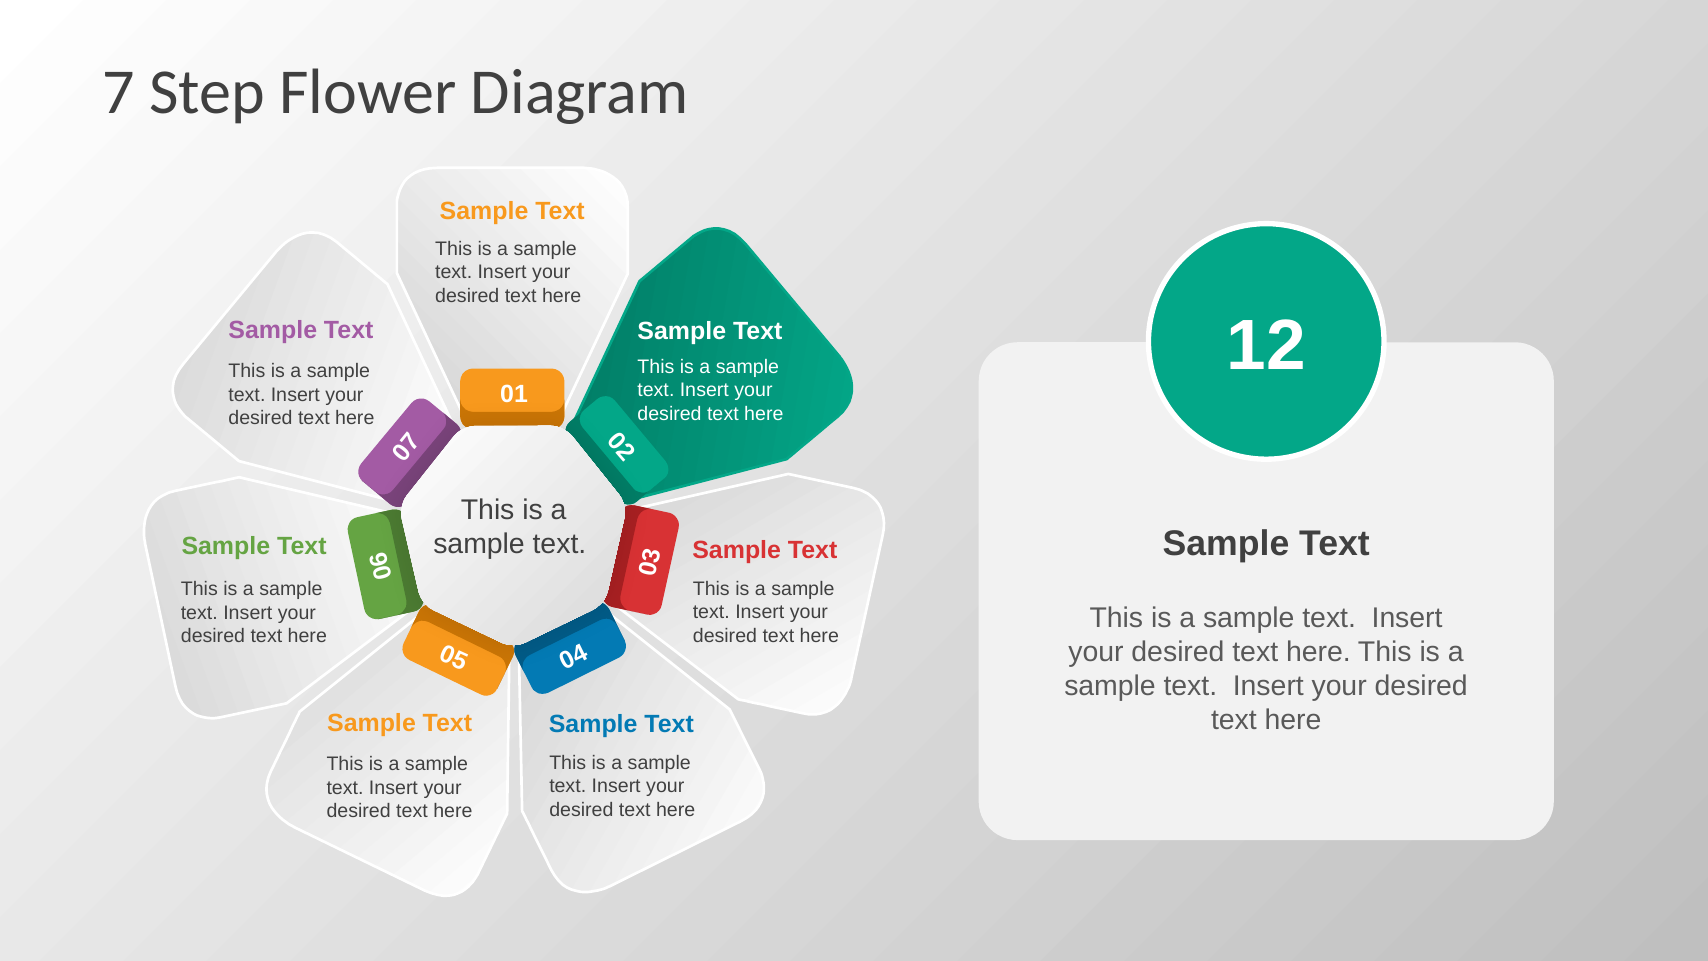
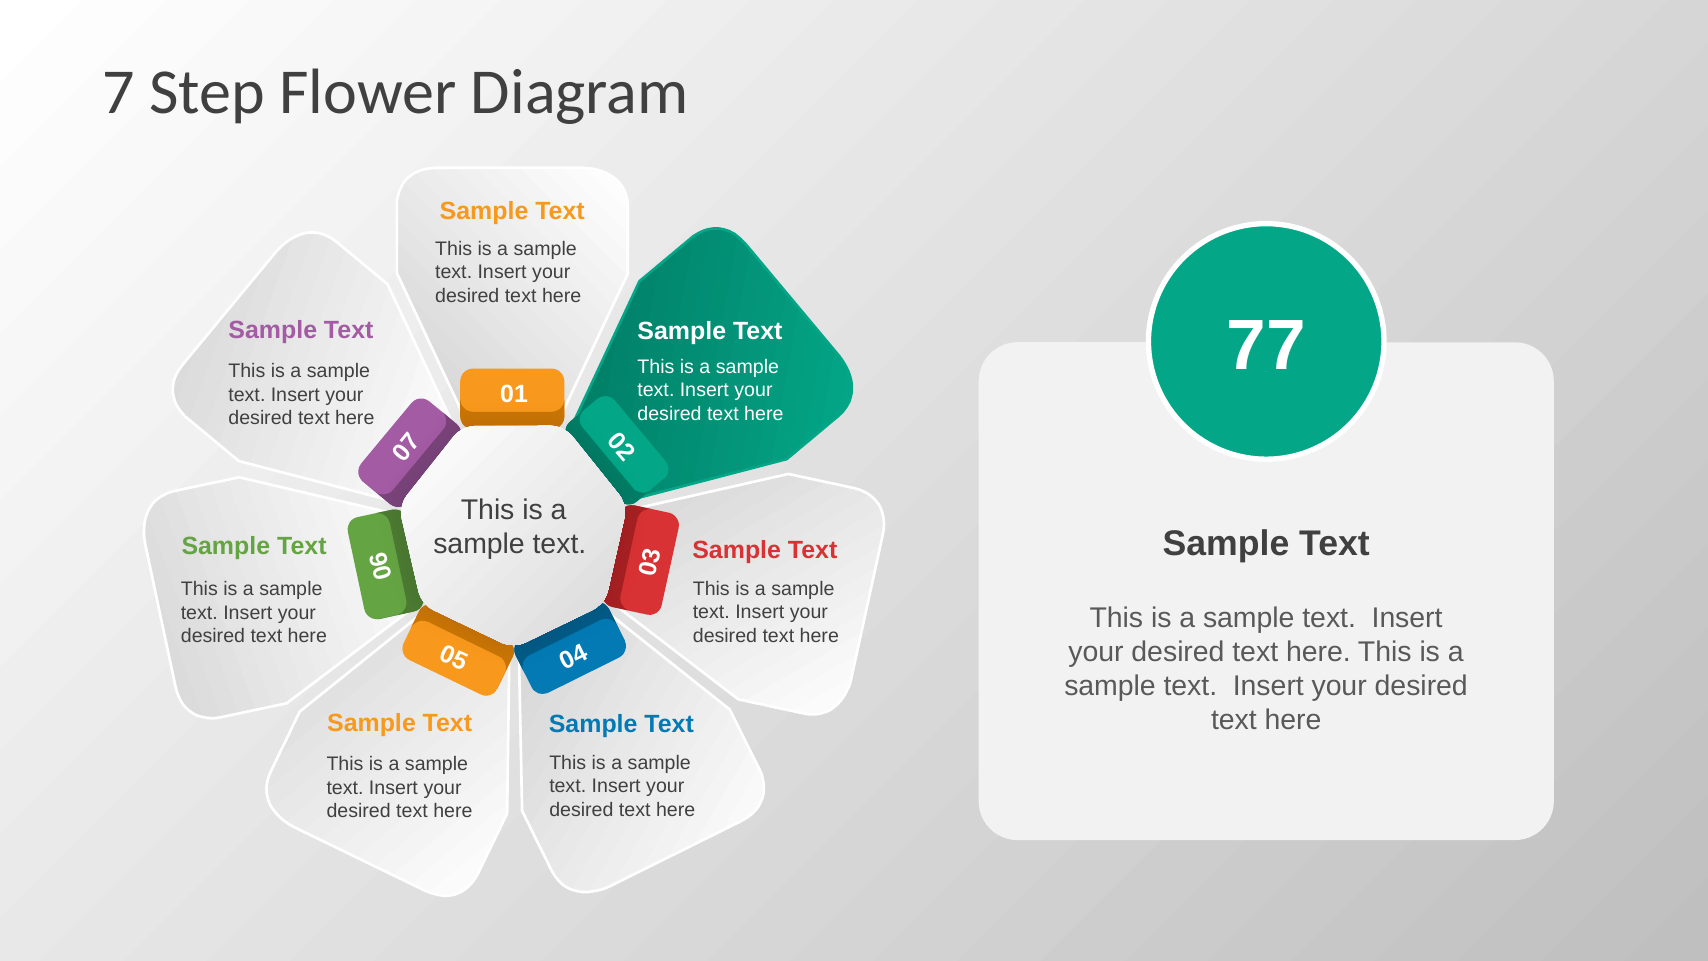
12: 12 -> 77 (1266, 346)
